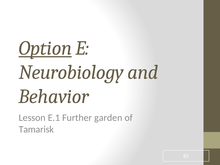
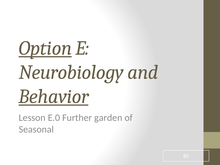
Behavior underline: none -> present (54, 96)
E.1: E.1 -> E.0 (54, 118)
Tamarisk: Tamarisk -> Seasonal (36, 129)
